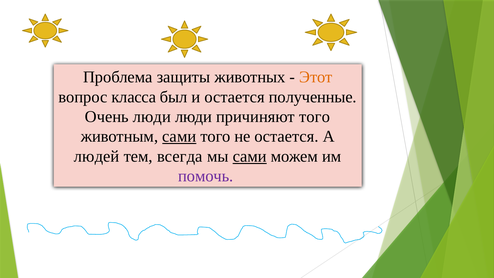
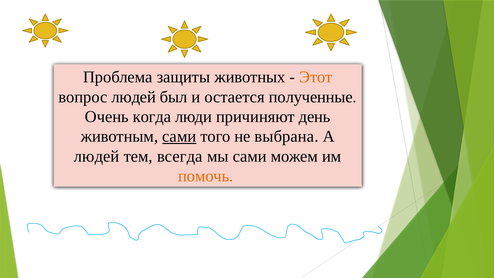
вопрос класса: класса -> людей (134, 97)
Очень люди: люди -> когда (152, 117)
причиняют того: того -> день (315, 117)
не остается: остается -> выбрана (287, 136)
сами underline: present -> none (250, 156)
помочь colour: purple -> orange (206, 176)
